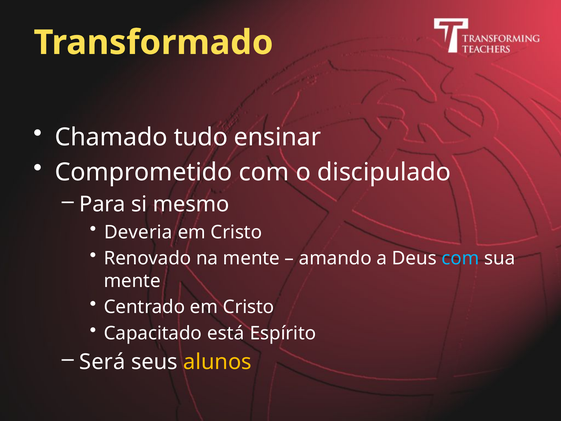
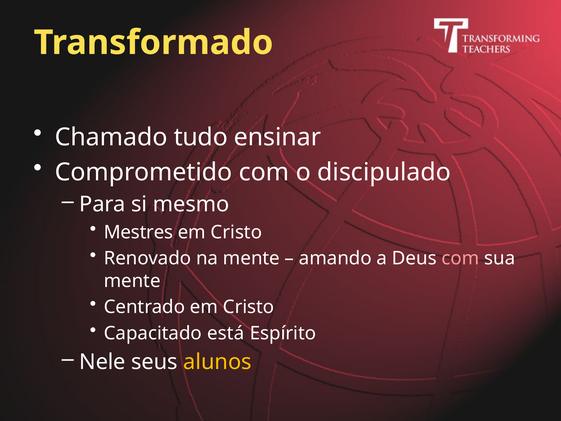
Deveria: Deveria -> Mestres (138, 232)
com colour: light blue -> pink (460, 258)
Será: Será -> Nele (102, 362)
